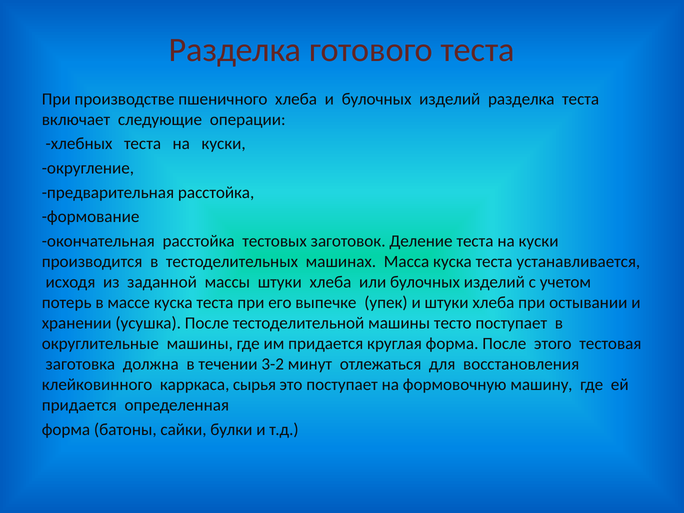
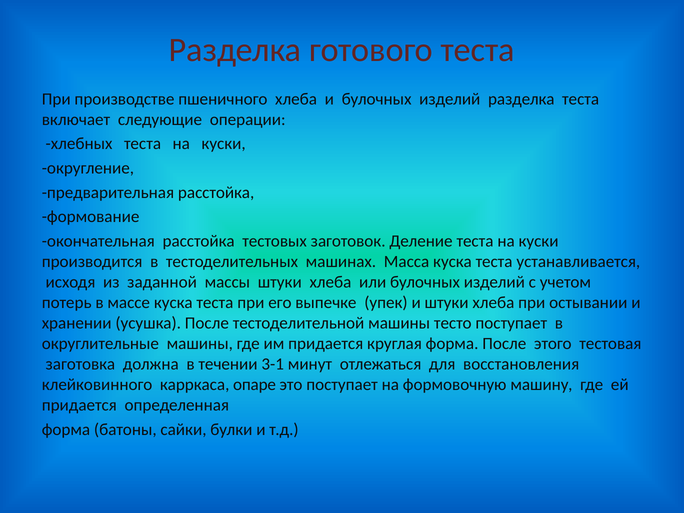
3-2: 3-2 -> 3-1 (273, 364)
сырья: сырья -> опаре (254, 385)
